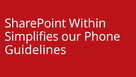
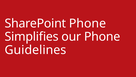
SharePoint Within: Within -> Phone (87, 23)
